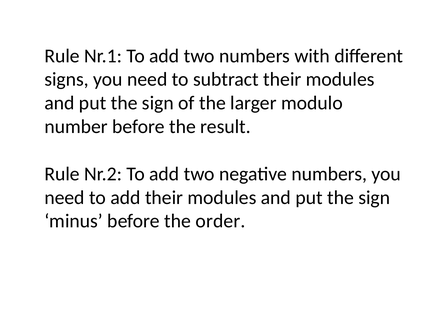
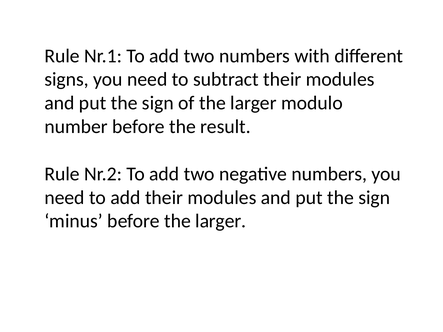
before the order: order -> larger (221, 221)
